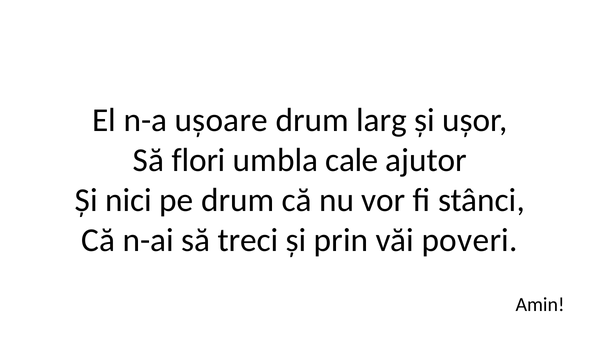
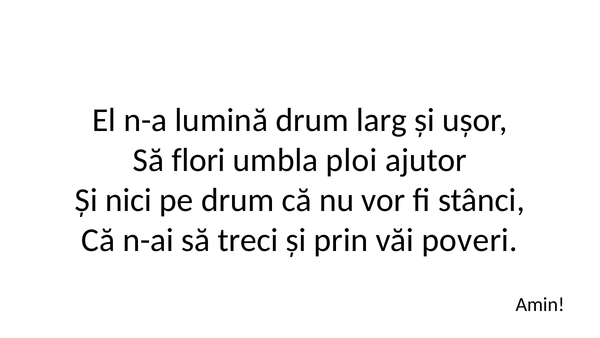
ușoare: ușoare -> lumină (221, 120)
cale: cale -> ploi (352, 160)
